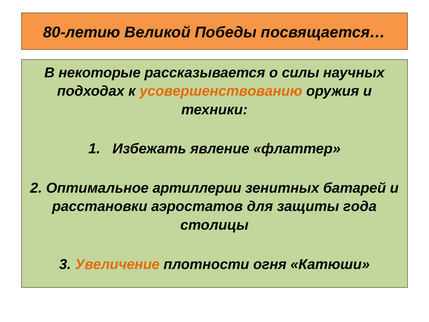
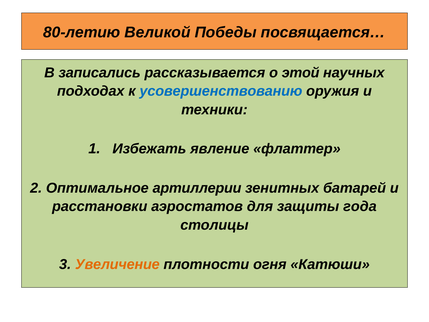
некоторые: некоторые -> записались (100, 73)
силы: силы -> этой (301, 73)
усовершенствованию colour: orange -> blue (221, 91)
